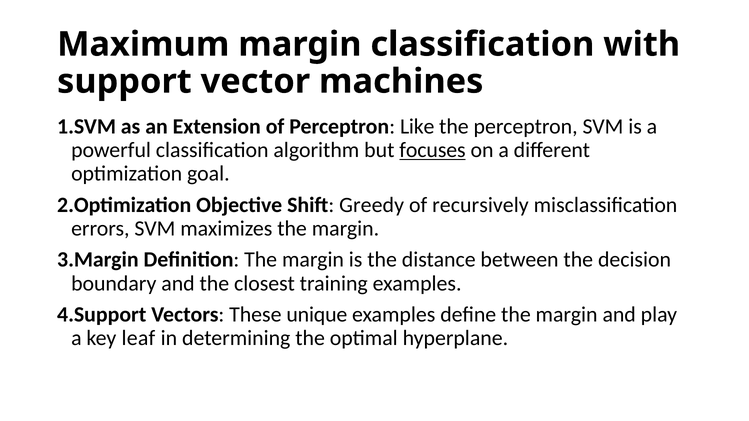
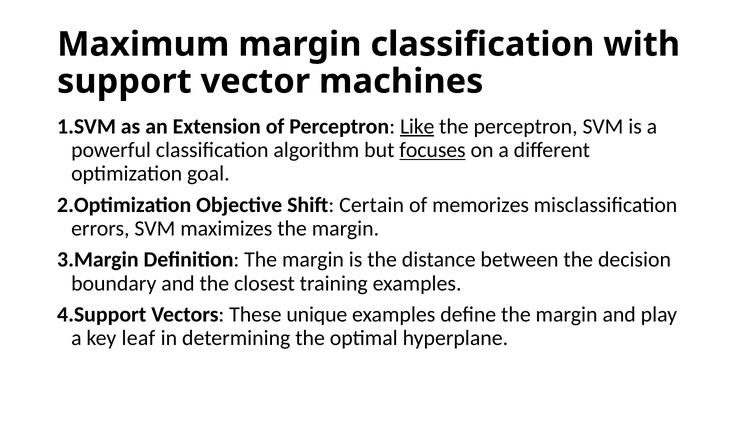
Like underline: none -> present (417, 127)
Greedy: Greedy -> Certain (372, 205)
recursively: recursively -> memorizes (481, 205)
